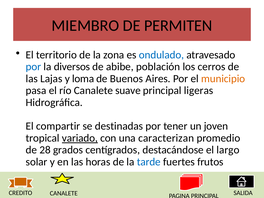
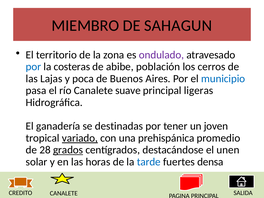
PERMITEN: PERMITEN -> SAHAGUN (178, 26)
ondulado colour: blue -> purple (161, 55)
diversos: diversos -> costeras (72, 67)
loma: loma -> poca (83, 79)
municipio colour: orange -> blue (223, 79)
compartir: compartir -> ganadería (58, 126)
caracterizan: caracterizan -> prehispánica (166, 138)
grados underline: none -> present (68, 150)
largo: largo -> unen (228, 150)
frutos: frutos -> densa (210, 162)
